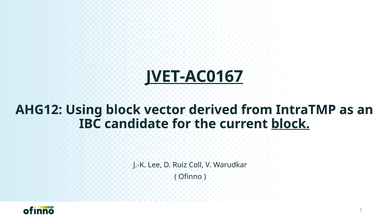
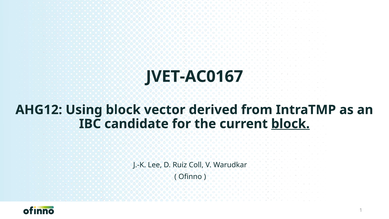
JVET-AC0167 underline: present -> none (195, 76)
